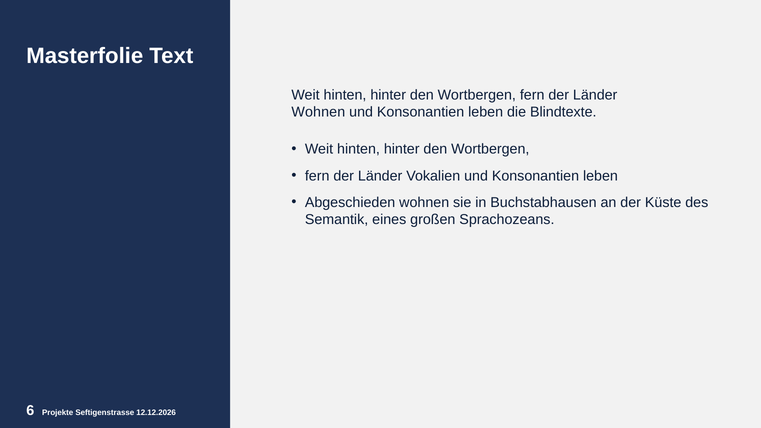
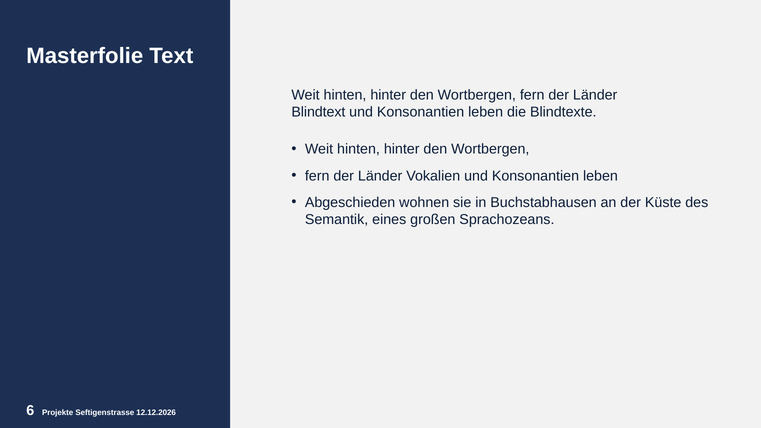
Wohnen: Wohnen -> Blindtext (318, 112)
